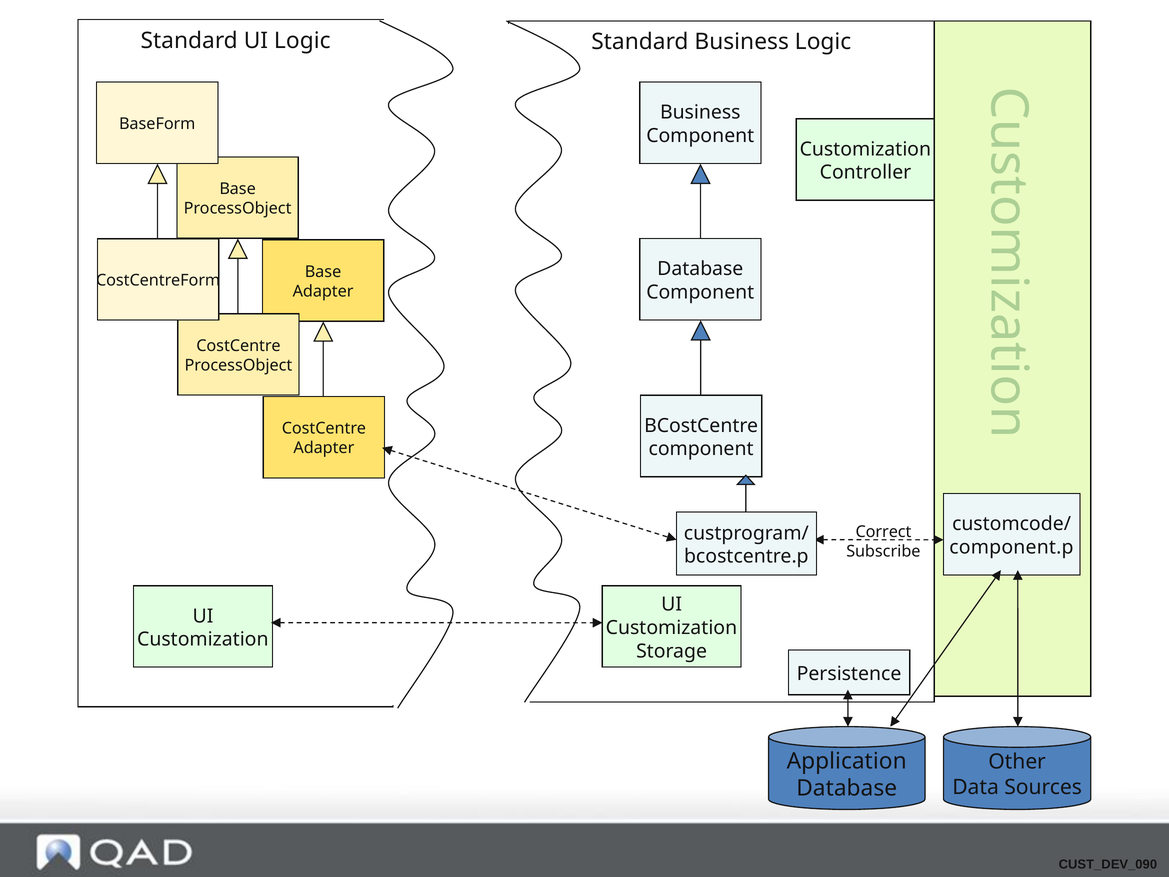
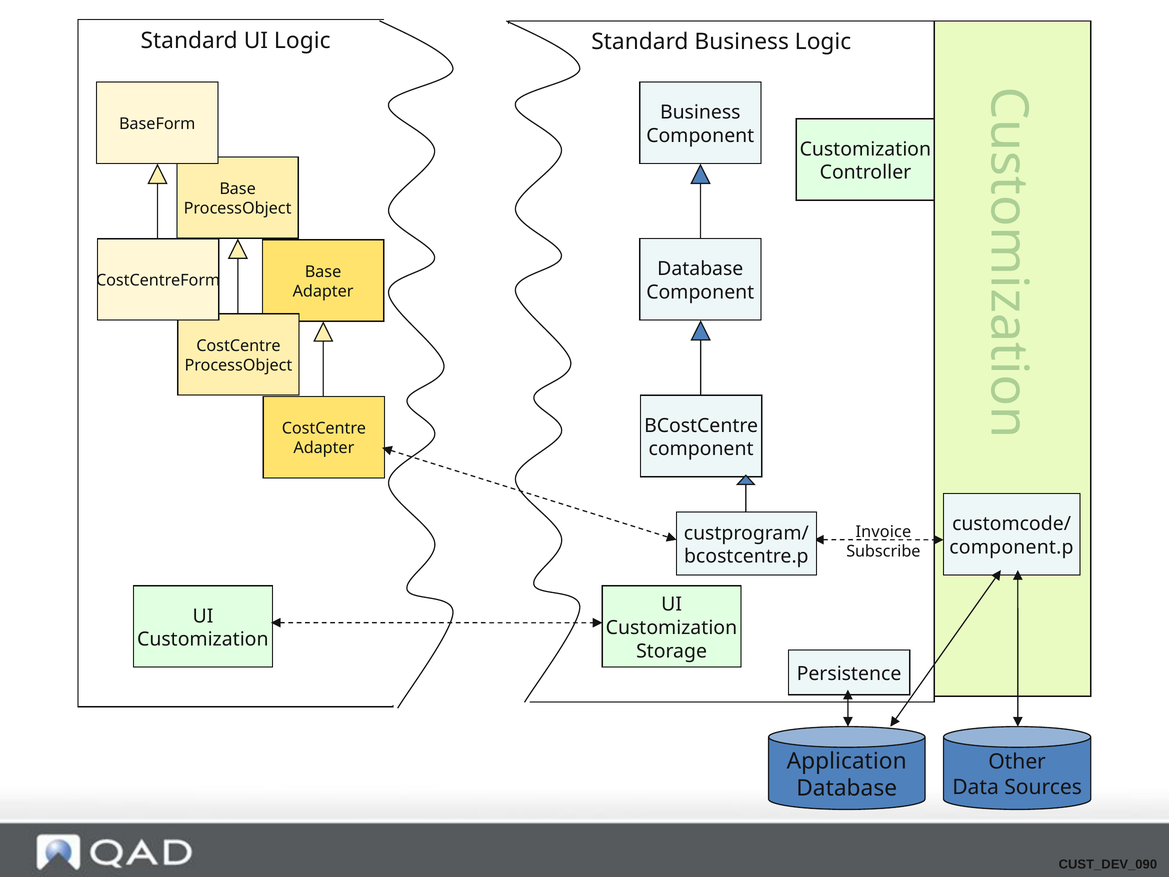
Correct: Correct -> Invoice (883, 532)
